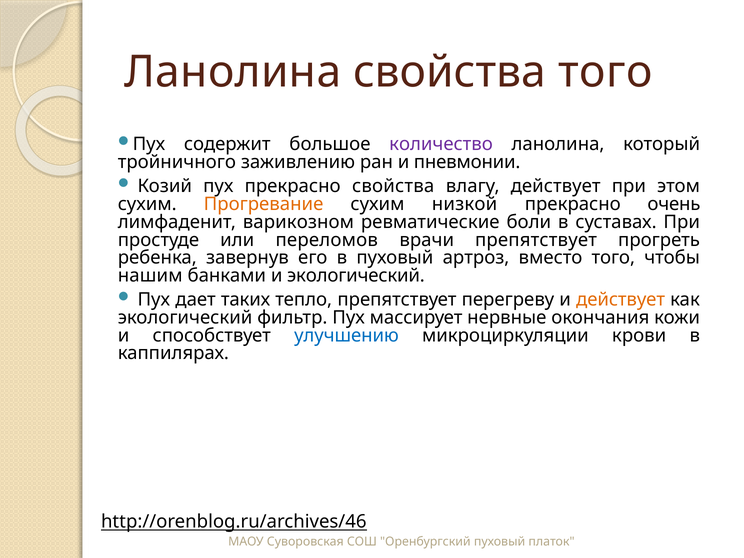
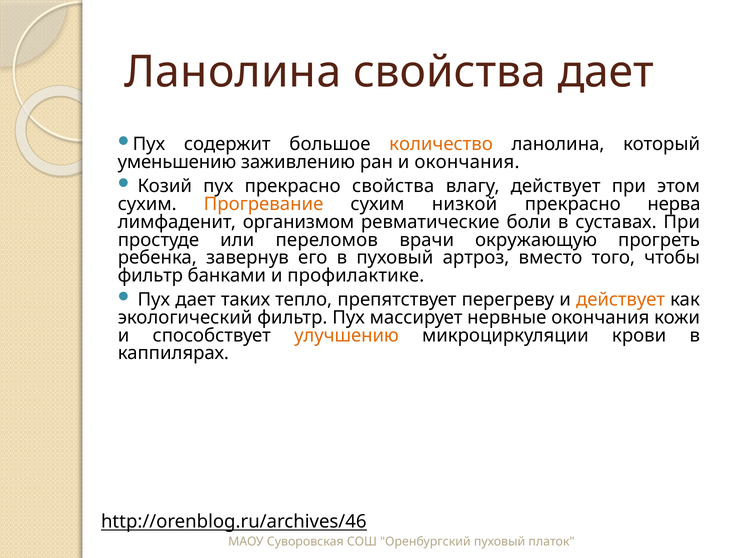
свойства того: того -> дает (606, 72)
количество colour: purple -> orange (441, 144)
тройничного: тройничного -> уменьшению (177, 162)
и пневмонии: пневмонии -> окончания (467, 162)
очень: очень -> нерва (674, 204)
варикозном: варикозном -> организмом (298, 222)
врачи препятствует: препятствует -> окружающую (536, 240)
нашим: нашим -> фильтр (150, 276)
и экологический: экологический -> профилактике (356, 276)
улучшению colour: blue -> orange (346, 335)
